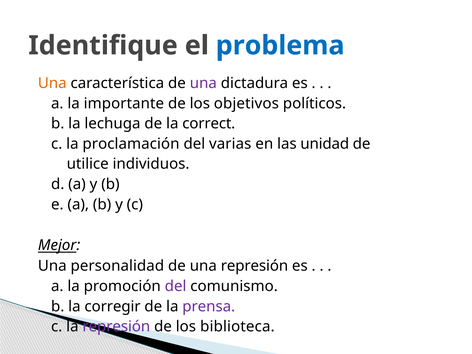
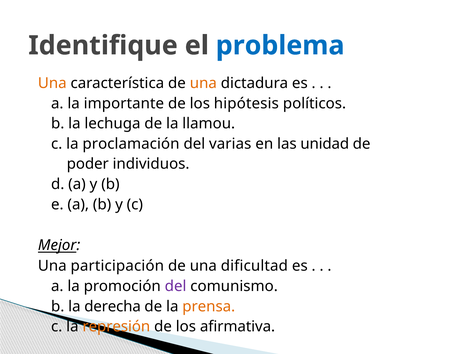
una colour: purple -> orange (203, 83)
objetivos: objetivos -> hipótesis (246, 103)
correct: correct -> llamou (209, 124)
utilice: utilice -> poder (88, 164)
personalidad: personalidad -> participación (117, 266)
una represión: represión -> dificultad (254, 266)
corregir: corregir -> derecha (113, 306)
prensa colour: purple -> orange (209, 306)
represión colour: purple -> orange (116, 327)
biblioteca: biblioteca -> afirmativa (238, 327)
